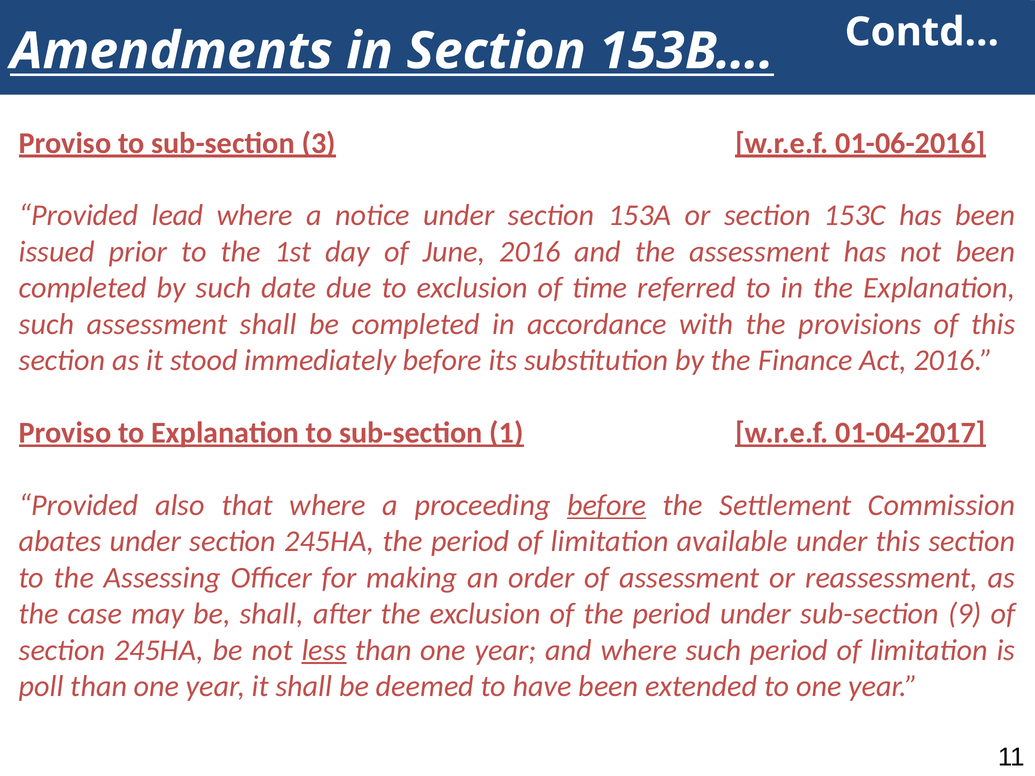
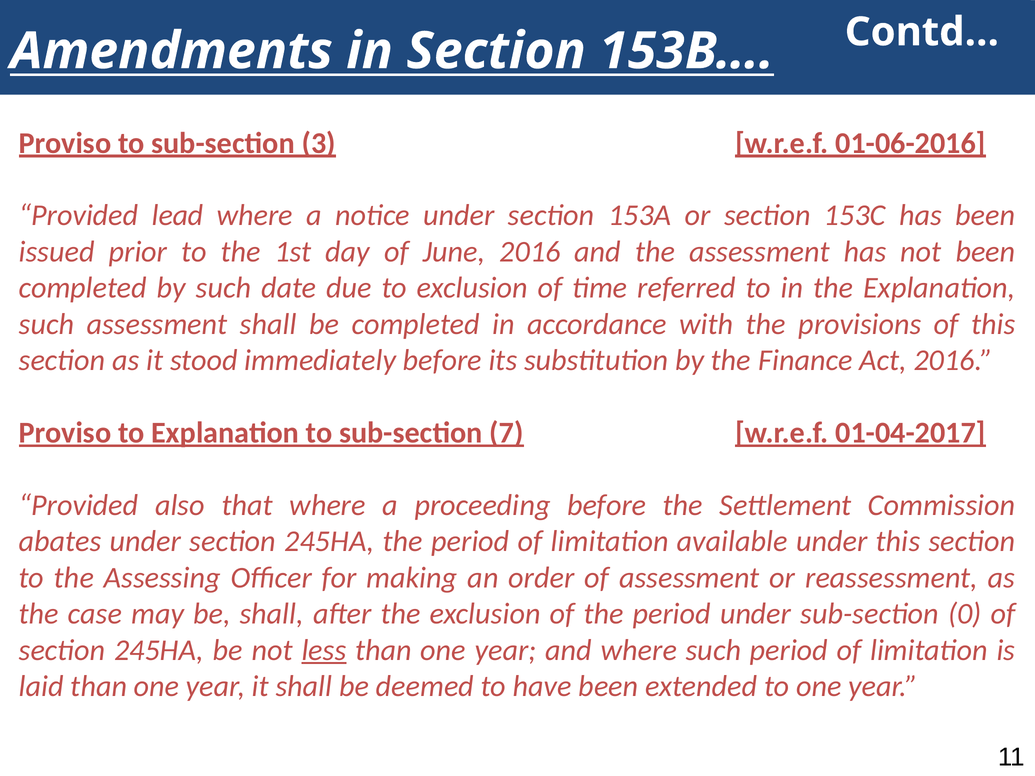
1: 1 -> 7 (506, 433)
before underline: present -> none (607, 505)
9: 9 -> 0 (965, 614)
poll: poll -> laid (41, 687)
